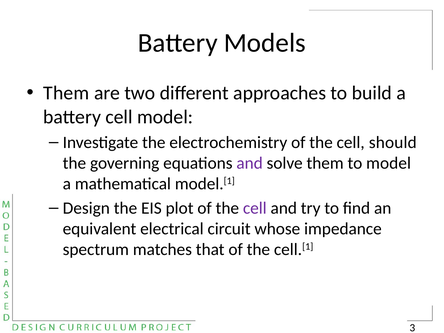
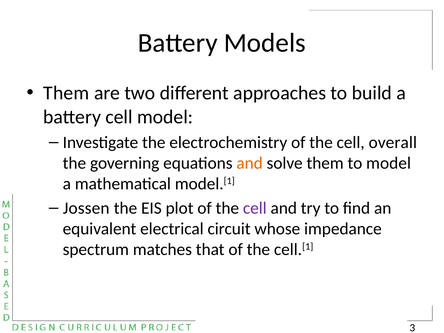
should: should -> overall (393, 142)
and colour: purple -> orange (250, 163)
Design: Design -> Jossen (86, 208)
